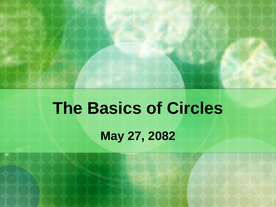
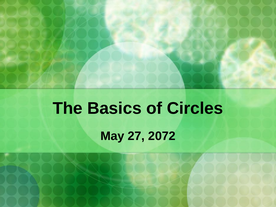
2082: 2082 -> 2072 (162, 136)
